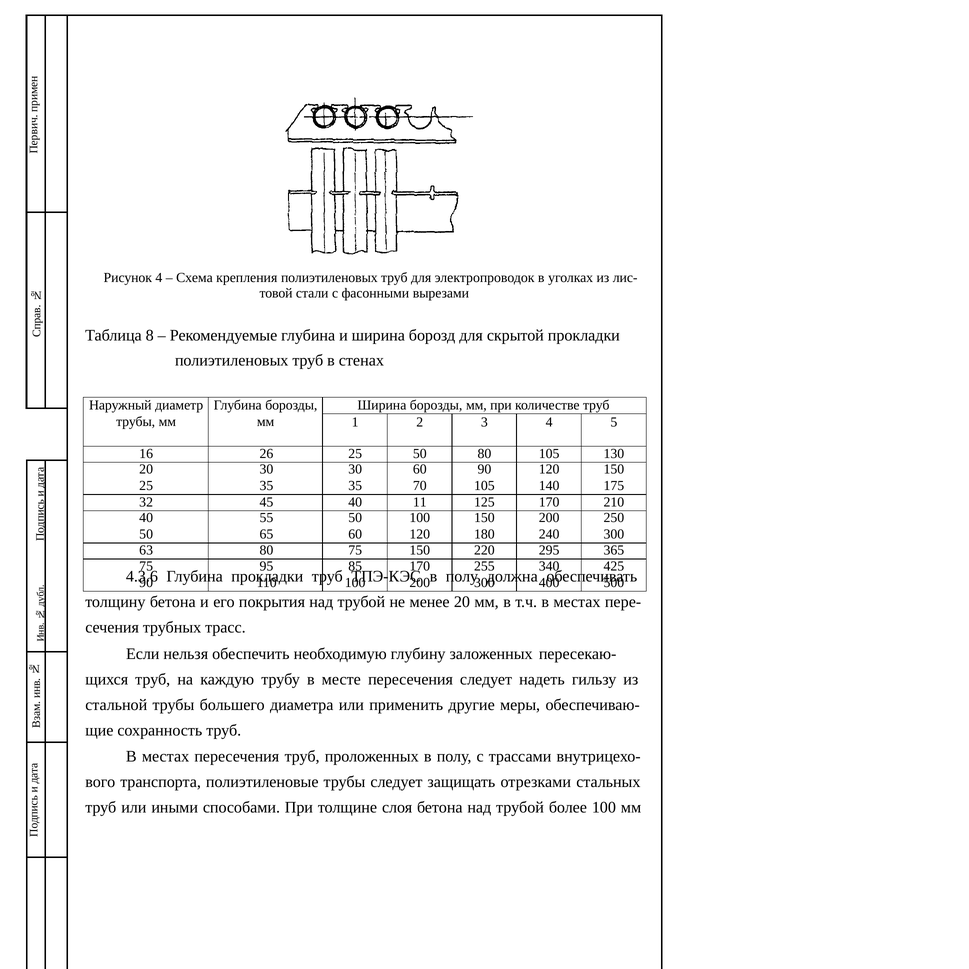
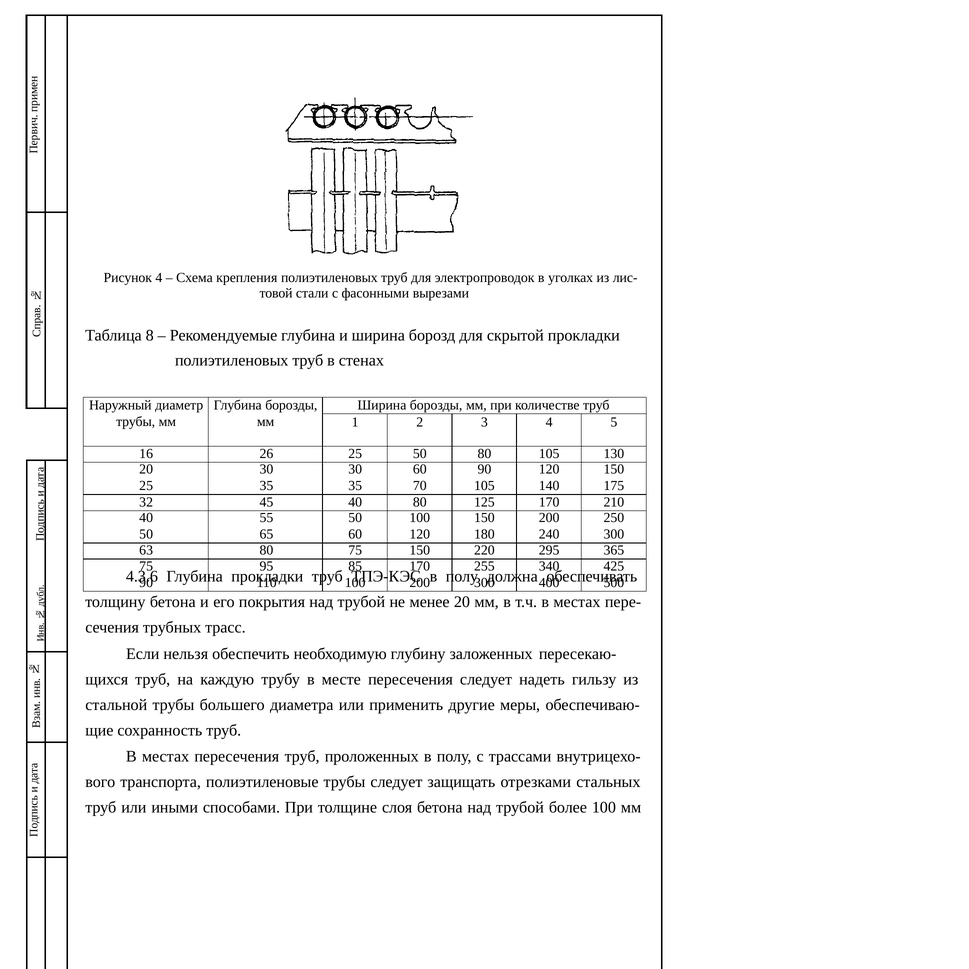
40 11: 11 -> 80 (420, 502)
